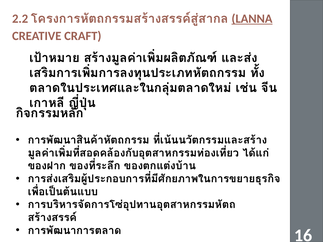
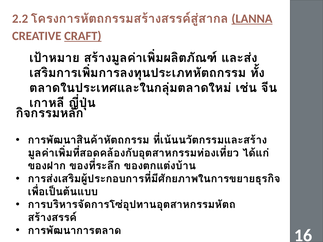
CRAFT underline: none -> present (83, 36)
